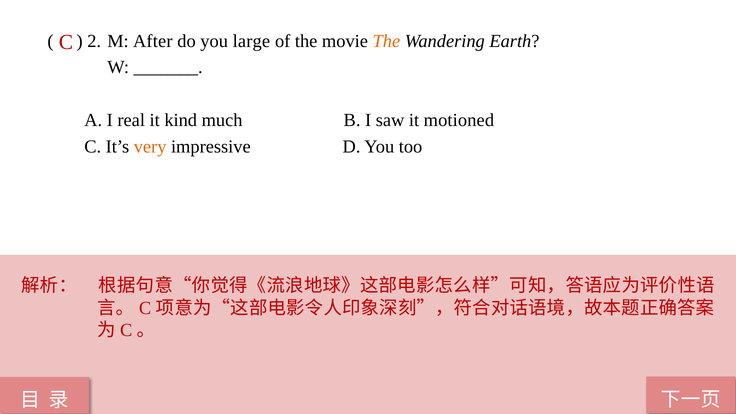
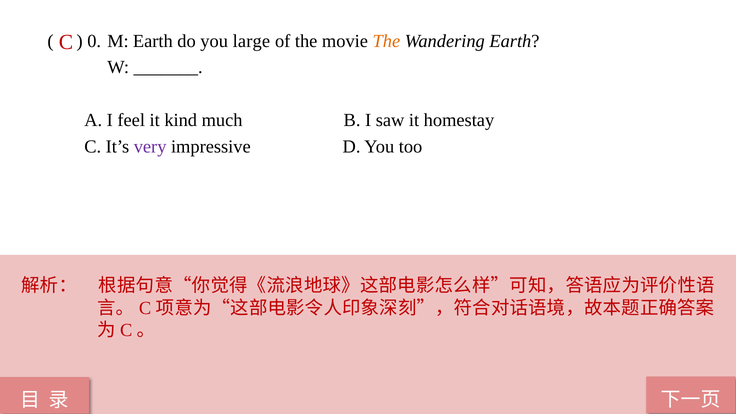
2: 2 -> 0 (94, 41)
M After: After -> Earth (153, 41)
real: real -> feel (131, 120)
motioned: motioned -> homestay (459, 120)
very colour: orange -> purple (150, 147)
